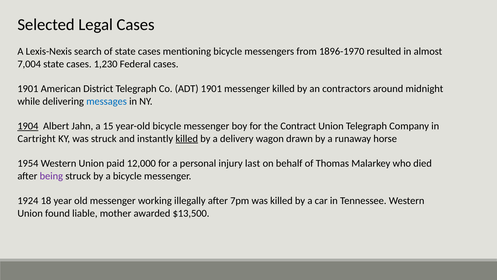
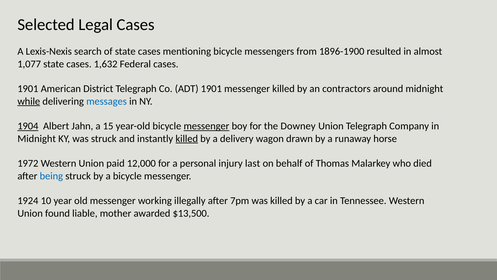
1896-1970: 1896-1970 -> 1896-1900 (342, 51)
7,004: 7,004 -> 1,077 (29, 64)
1,230: 1,230 -> 1,632 (106, 64)
while underline: none -> present (29, 101)
messenger underline: none -> present (206, 126)
Contract: Contract -> Downey (298, 126)
Cartright: Cartright -> Midnight (37, 138)
1954: 1954 -> 1972 (28, 163)
being colour: purple -> blue (51, 176)
18: 18 -> 10 (46, 201)
